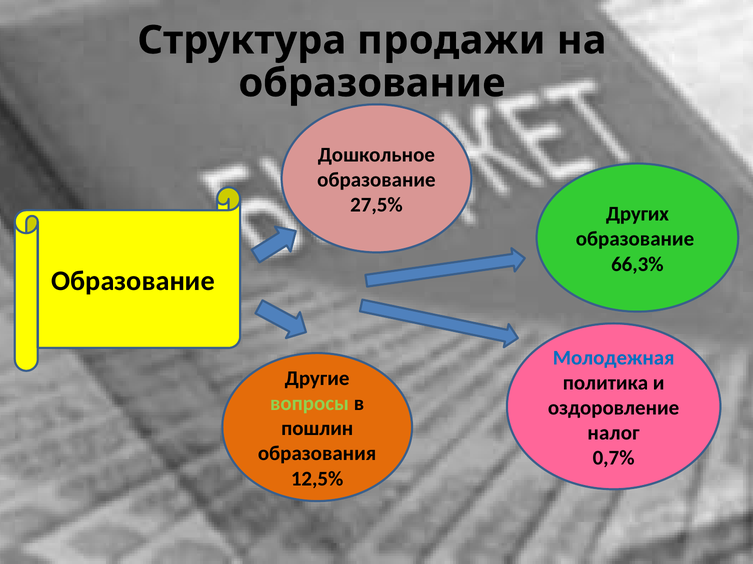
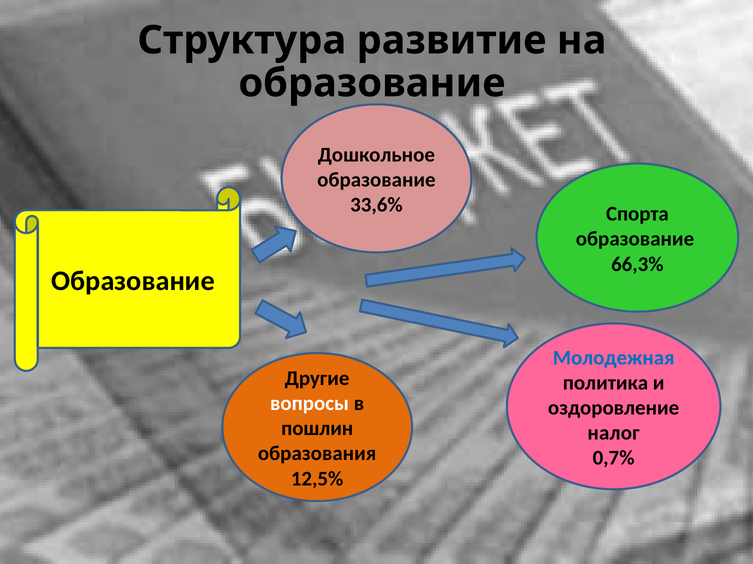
продажи: продажи -> развитие (451, 40)
27,5%: 27,5% -> 33,6% (376, 205)
Других: Других -> Спорта (637, 214)
вопросы colour: light green -> white (310, 404)
